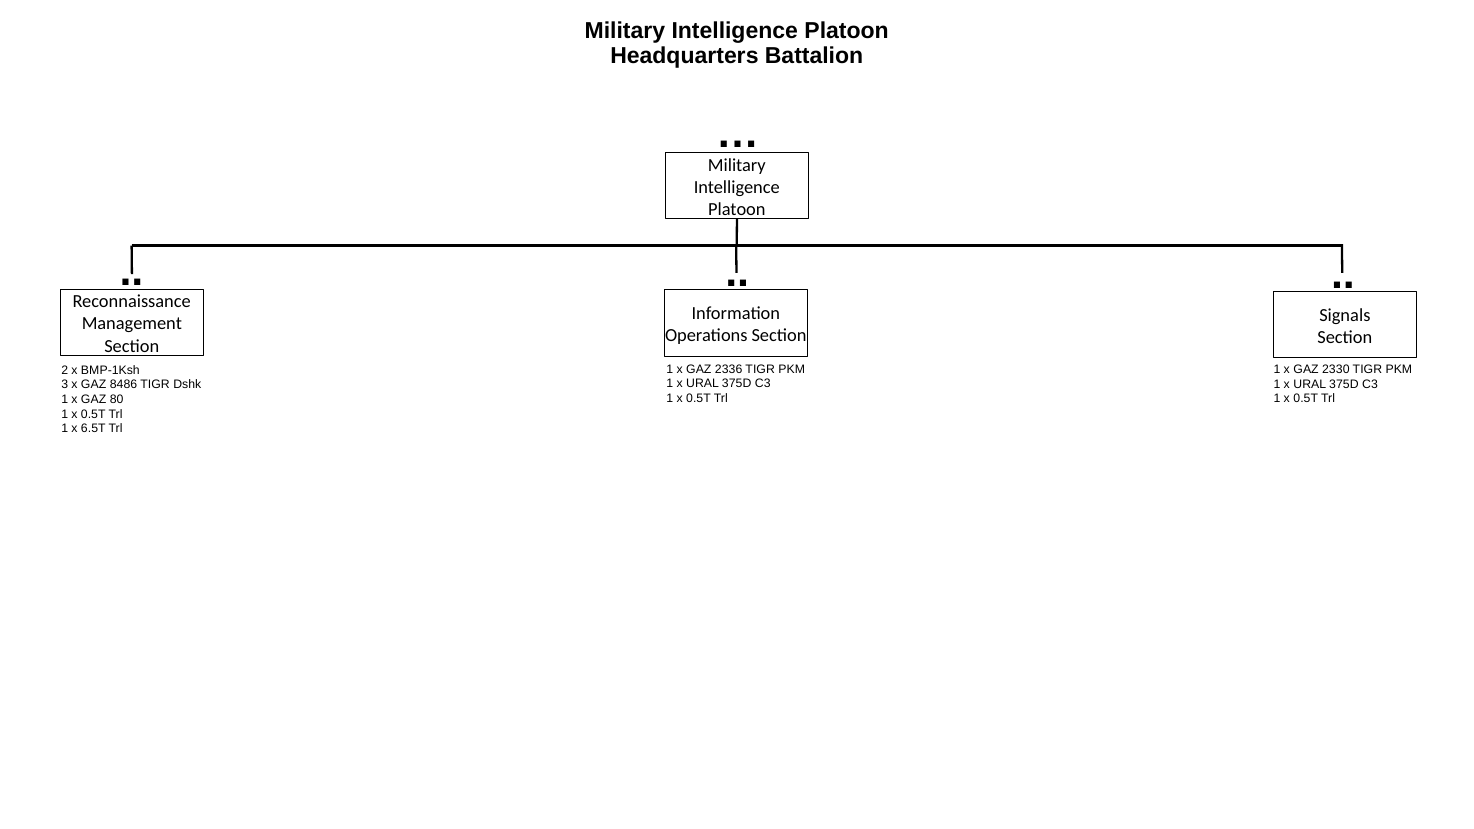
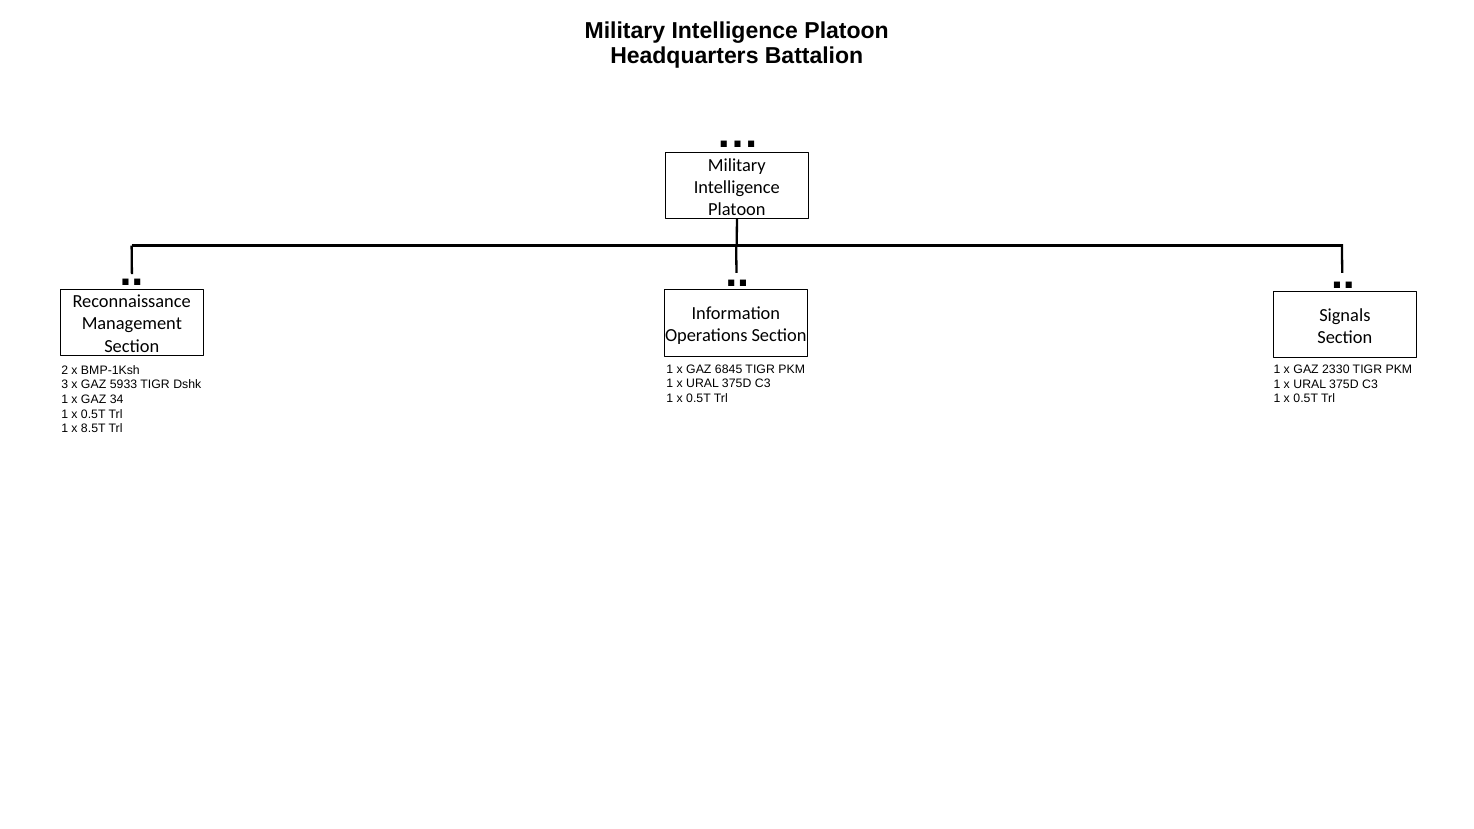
2336: 2336 -> 6845 (729, 369)
8486: 8486 -> 5933 (124, 385)
80: 80 -> 34 (117, 400)
6.5T: 6.5T -> 8.5T (93, 429)
